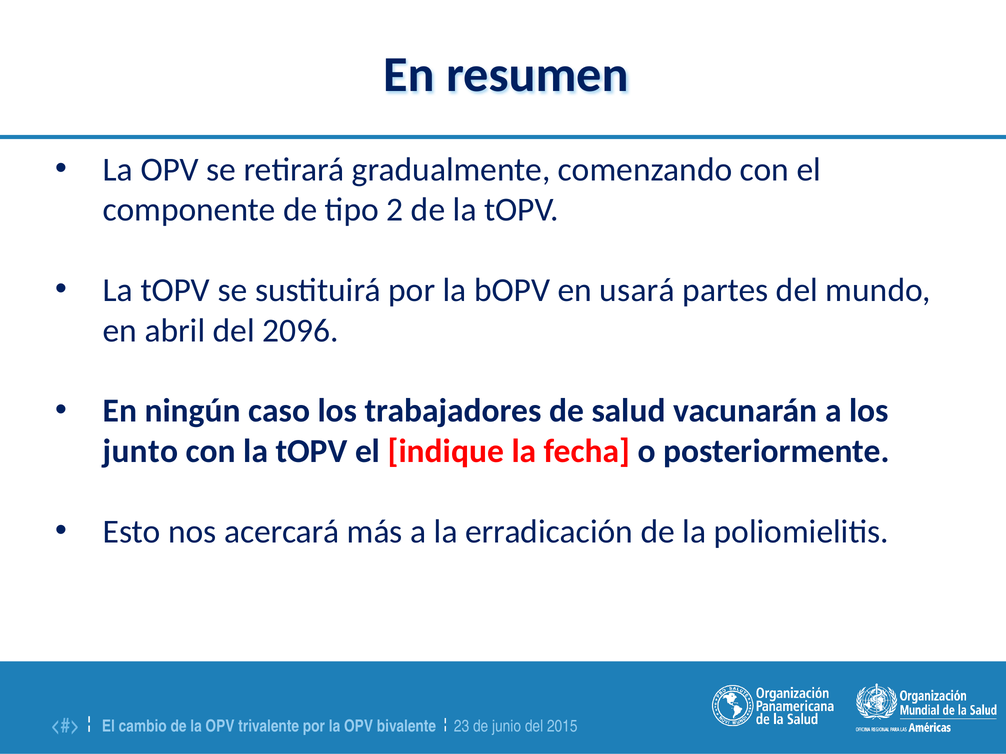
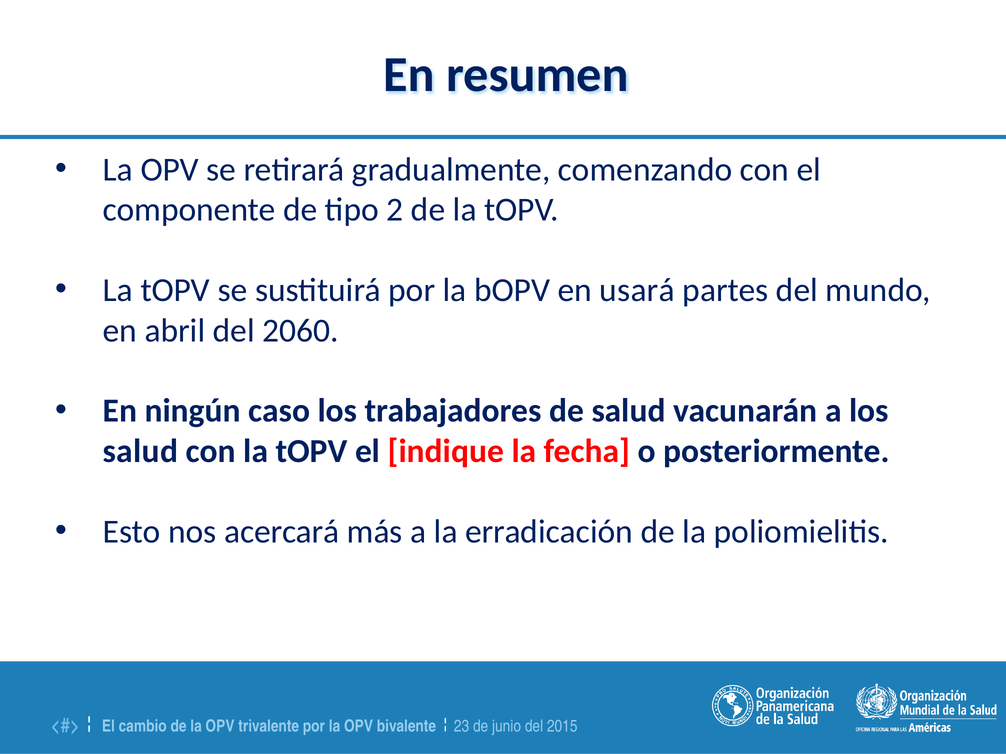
2096: 2096 -> 2060 (301, 331)
junto: junto -> salud (140, 451)
